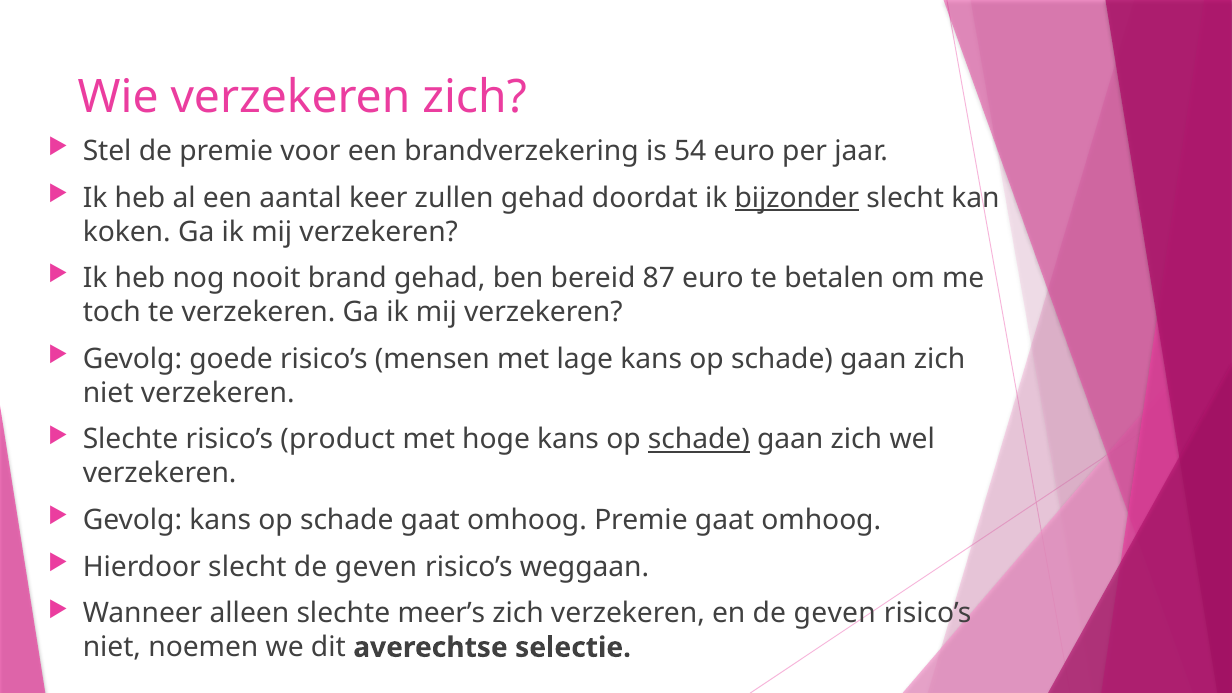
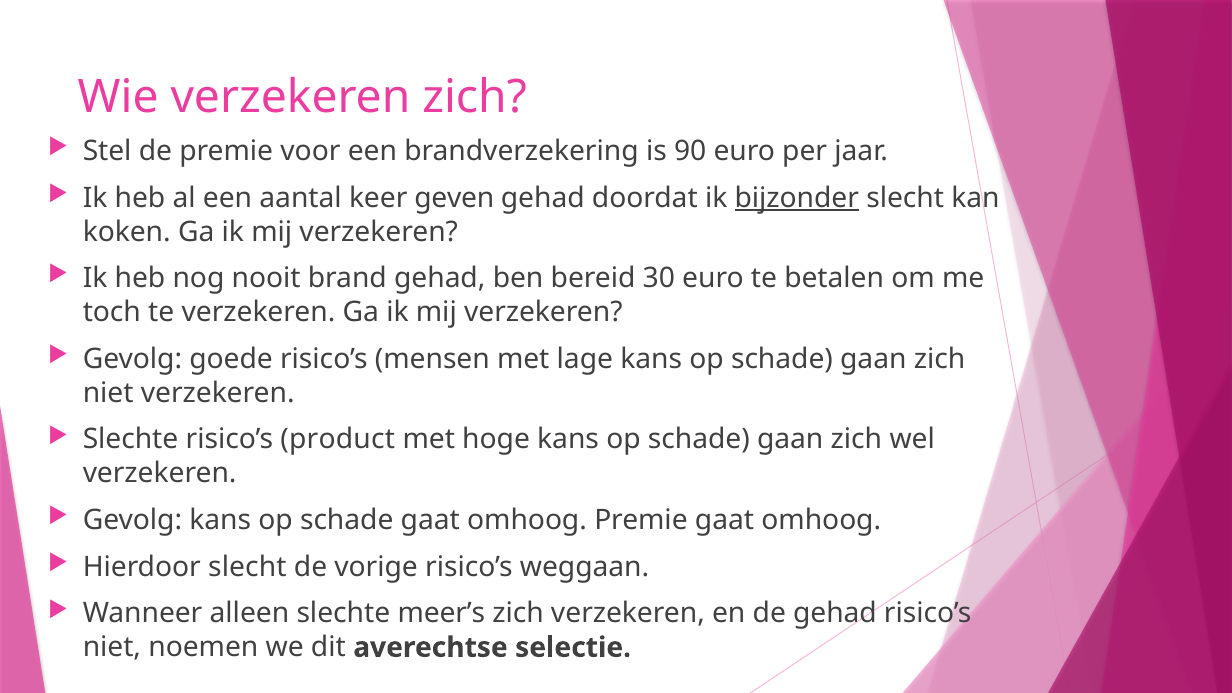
54: 54 -> 90 (690, 151)
zullen: zullen -> geven (454, 198)
87: 87 -> 30 (659, 278)
schade underline: present -> none (699, 440)
geven: geven -> vorige (376, 567)
en de geven: geven -> gehad (835, 614)
